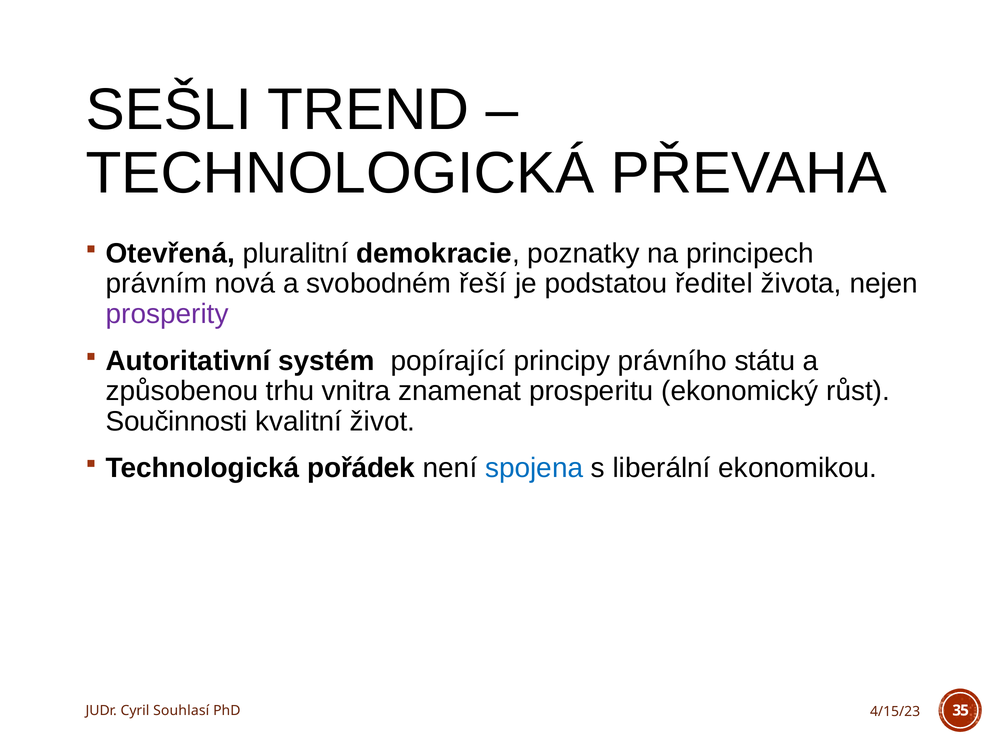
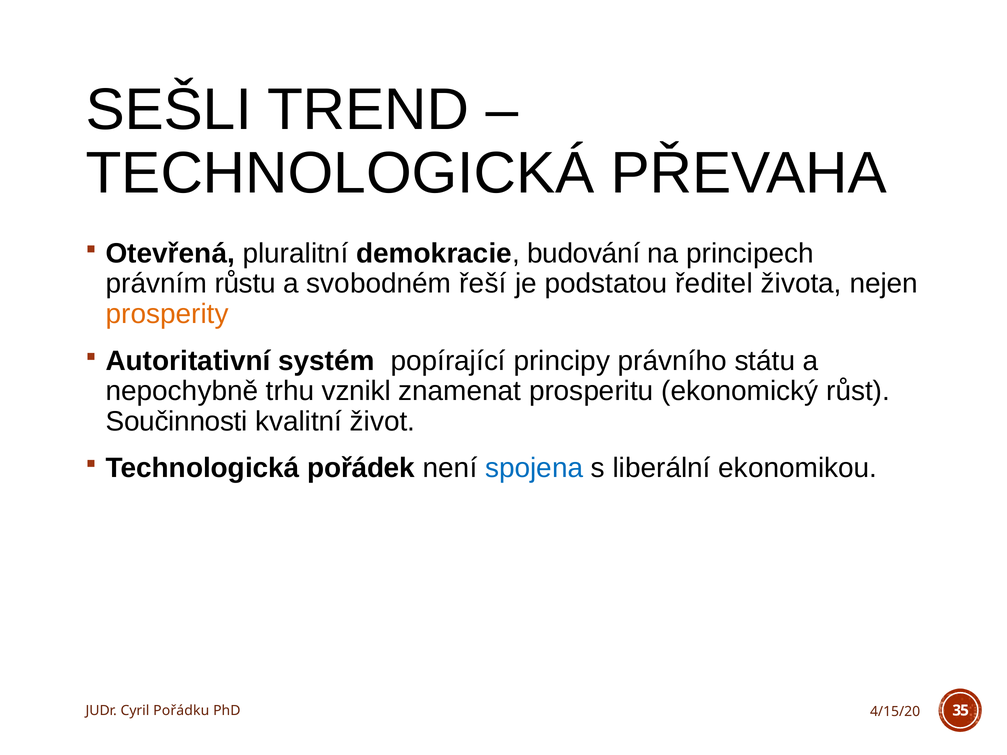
poznatky: poznatky -> budování (584, 254)
nová: nová -> růstu (245, 284)
prosperity colour: purple -> orange (167, 314)
způsobenou: způsobenou -> nepochybně (182, 391)
vnitra: vnitra -> vznikl (356, 391)
Souhlasí: Souhlasí -> Pořádku (181, 711)
4/15/23: 4/15/23 -> 4/15/20 (895, 712)
